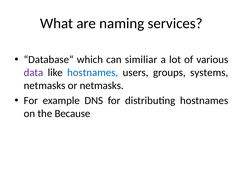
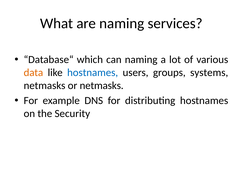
can similiar: similiar -> naming (141, 60)
data colour: purple -> orange (33, 73)
Because: Because -> Security (72, 114)
